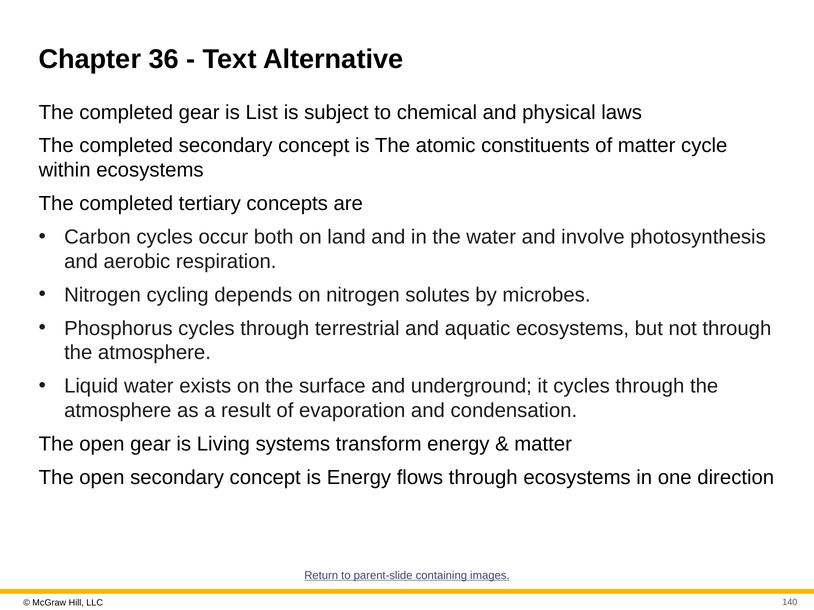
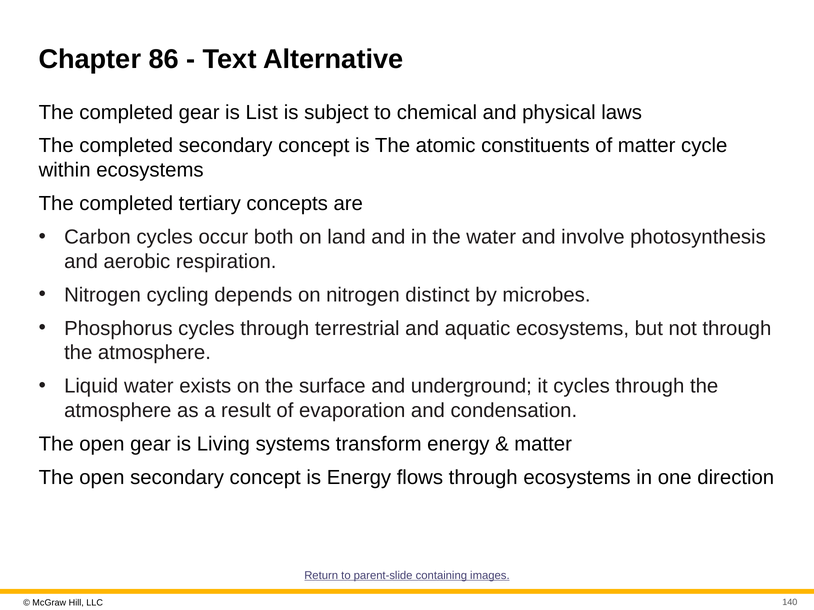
36: 36 -> 86 (164, 59)
solutes: solutes -> distinct (437, 295)
